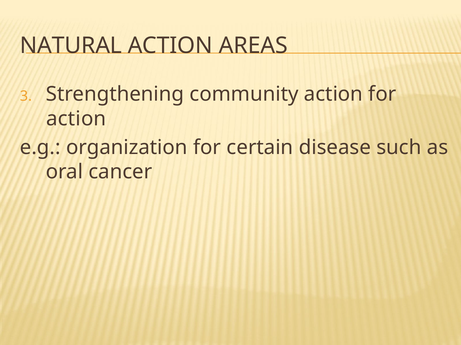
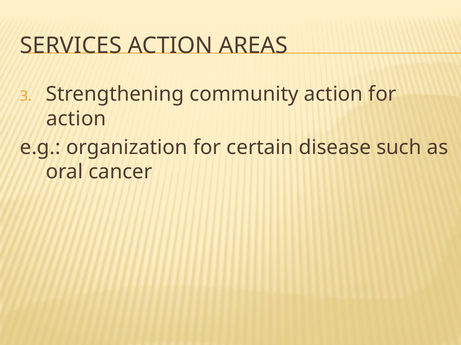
NATURAL: NATURAL -> SERVICES (71, 46)
